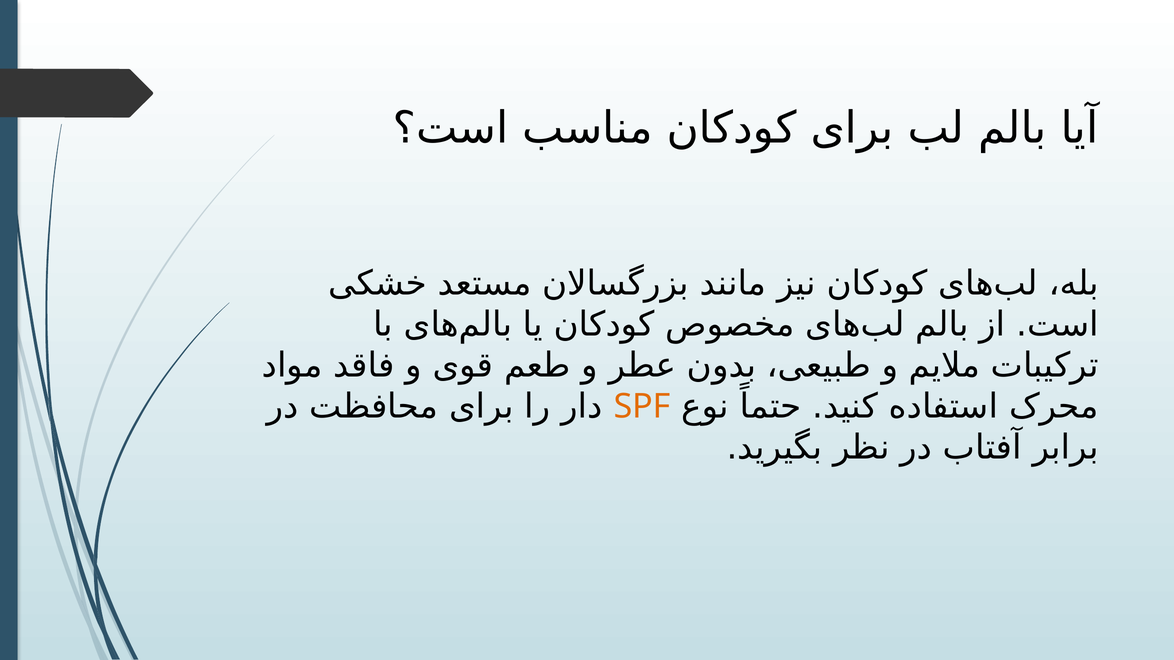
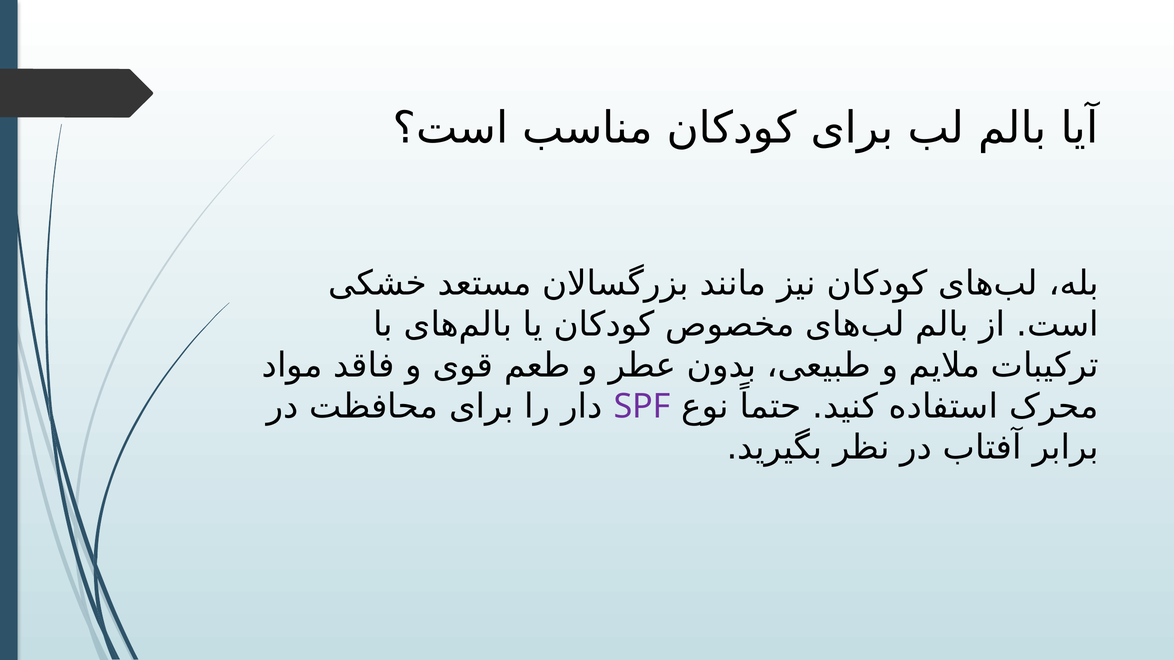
SPF colour: orange -> purple (642, 407)
